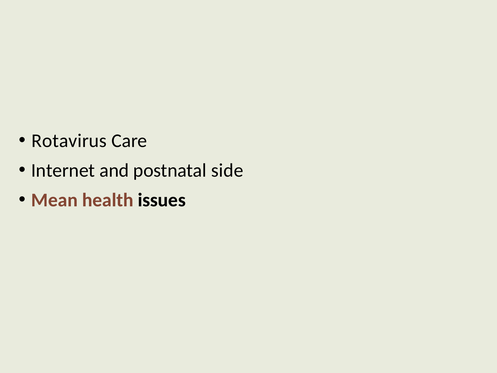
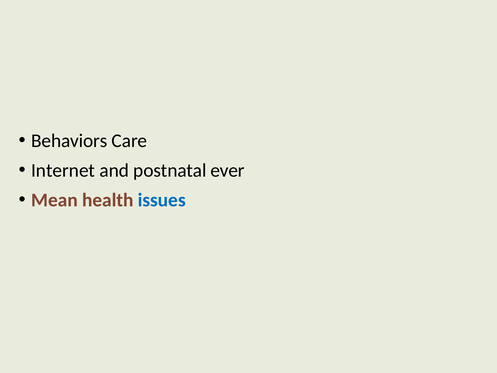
Rotavirus: Rotavirus -> Behaviors (69, 141)
side: side -> ever (228, 170)
issues colour: black -> blue (162, 200)
